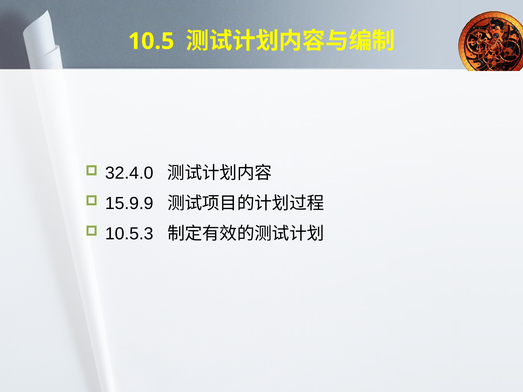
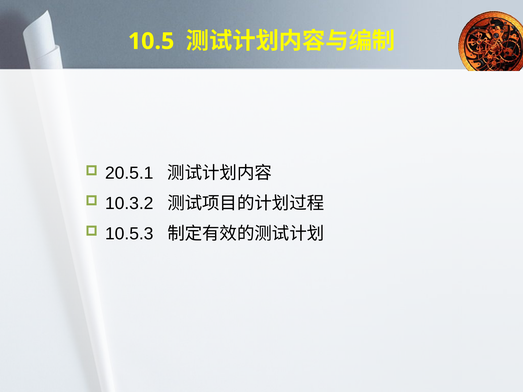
32.4.0: 32.4.0 -> 20.5.1 (129, 173)
15.9.9: 15.9.9 -> 10.3.2 (129, 204)
